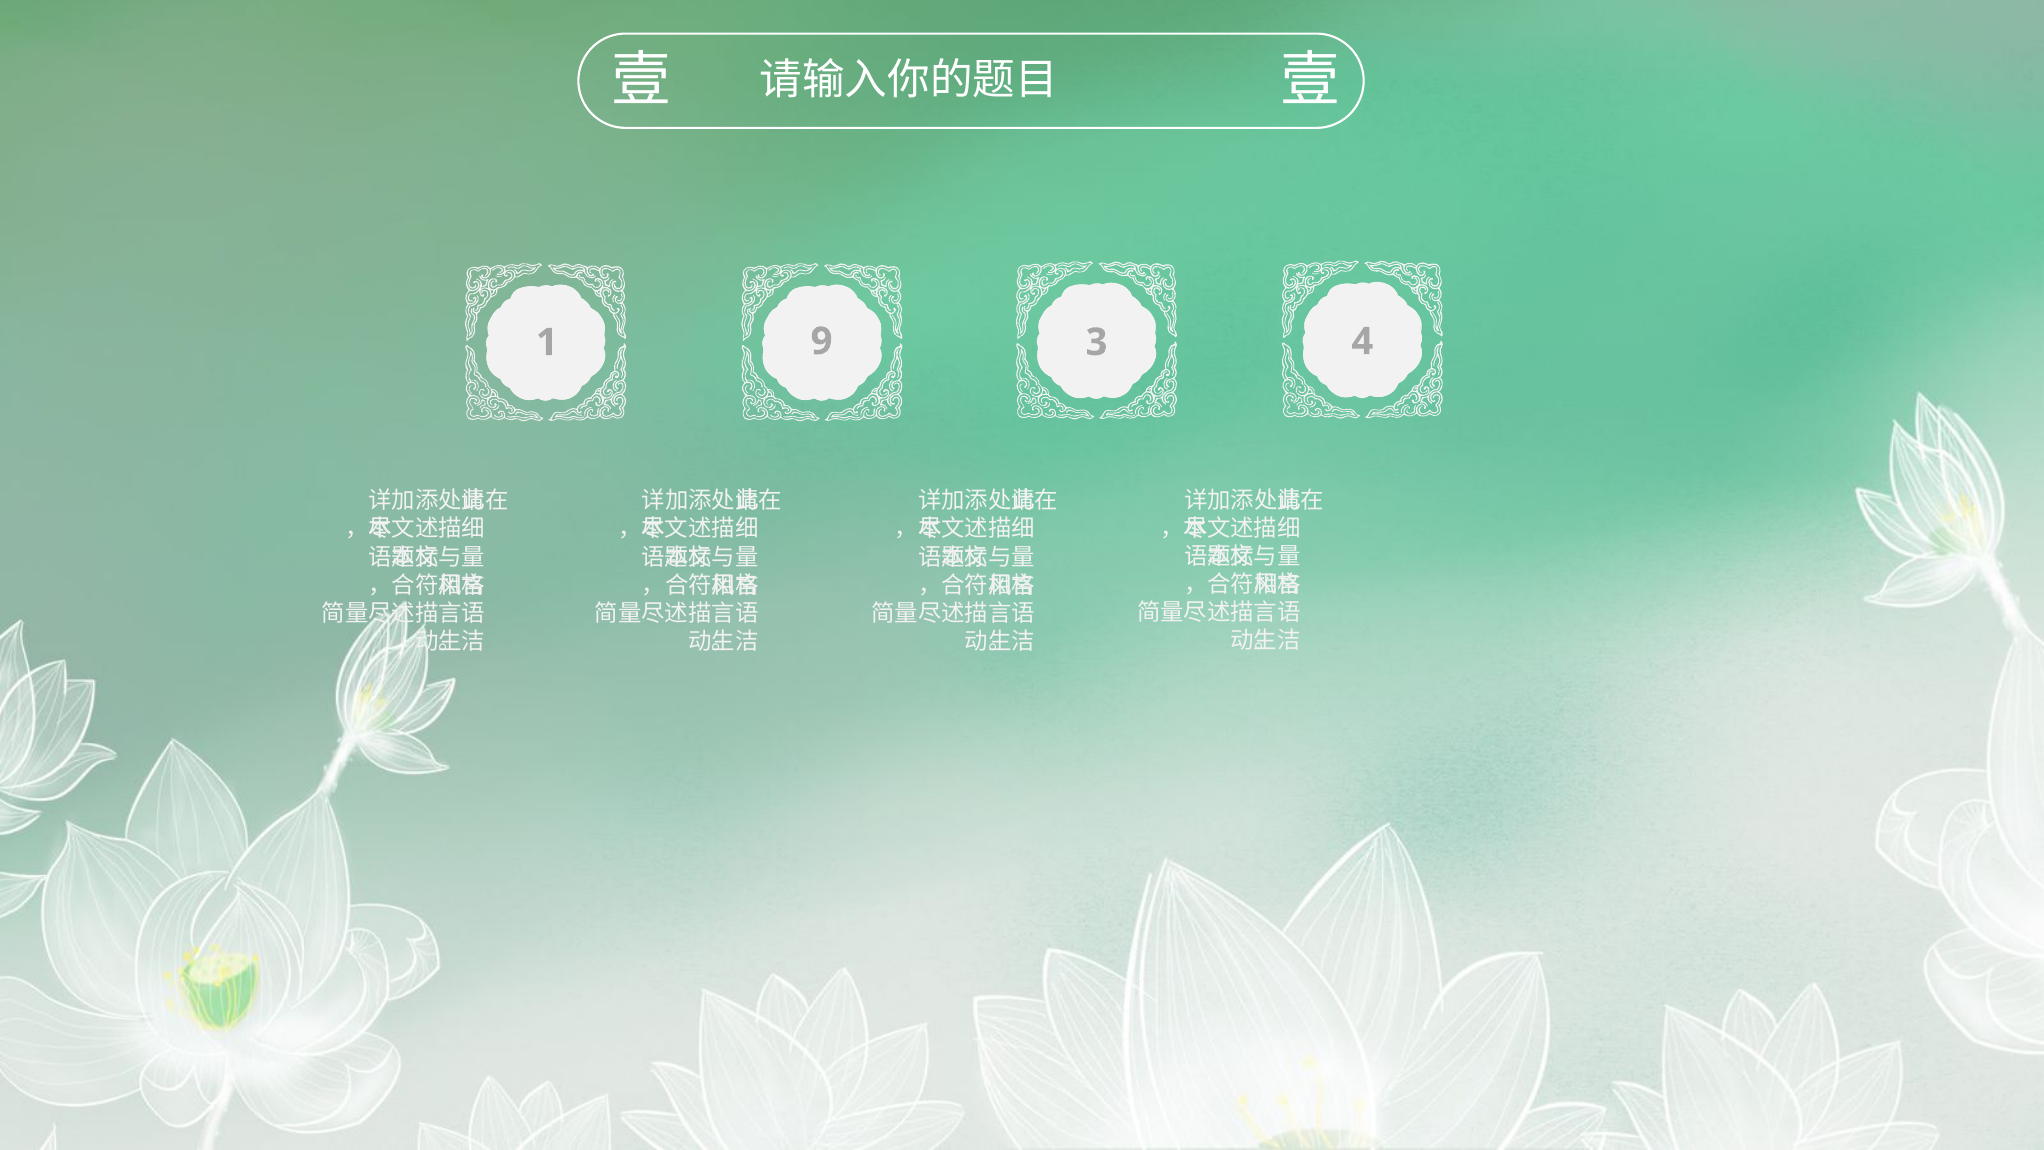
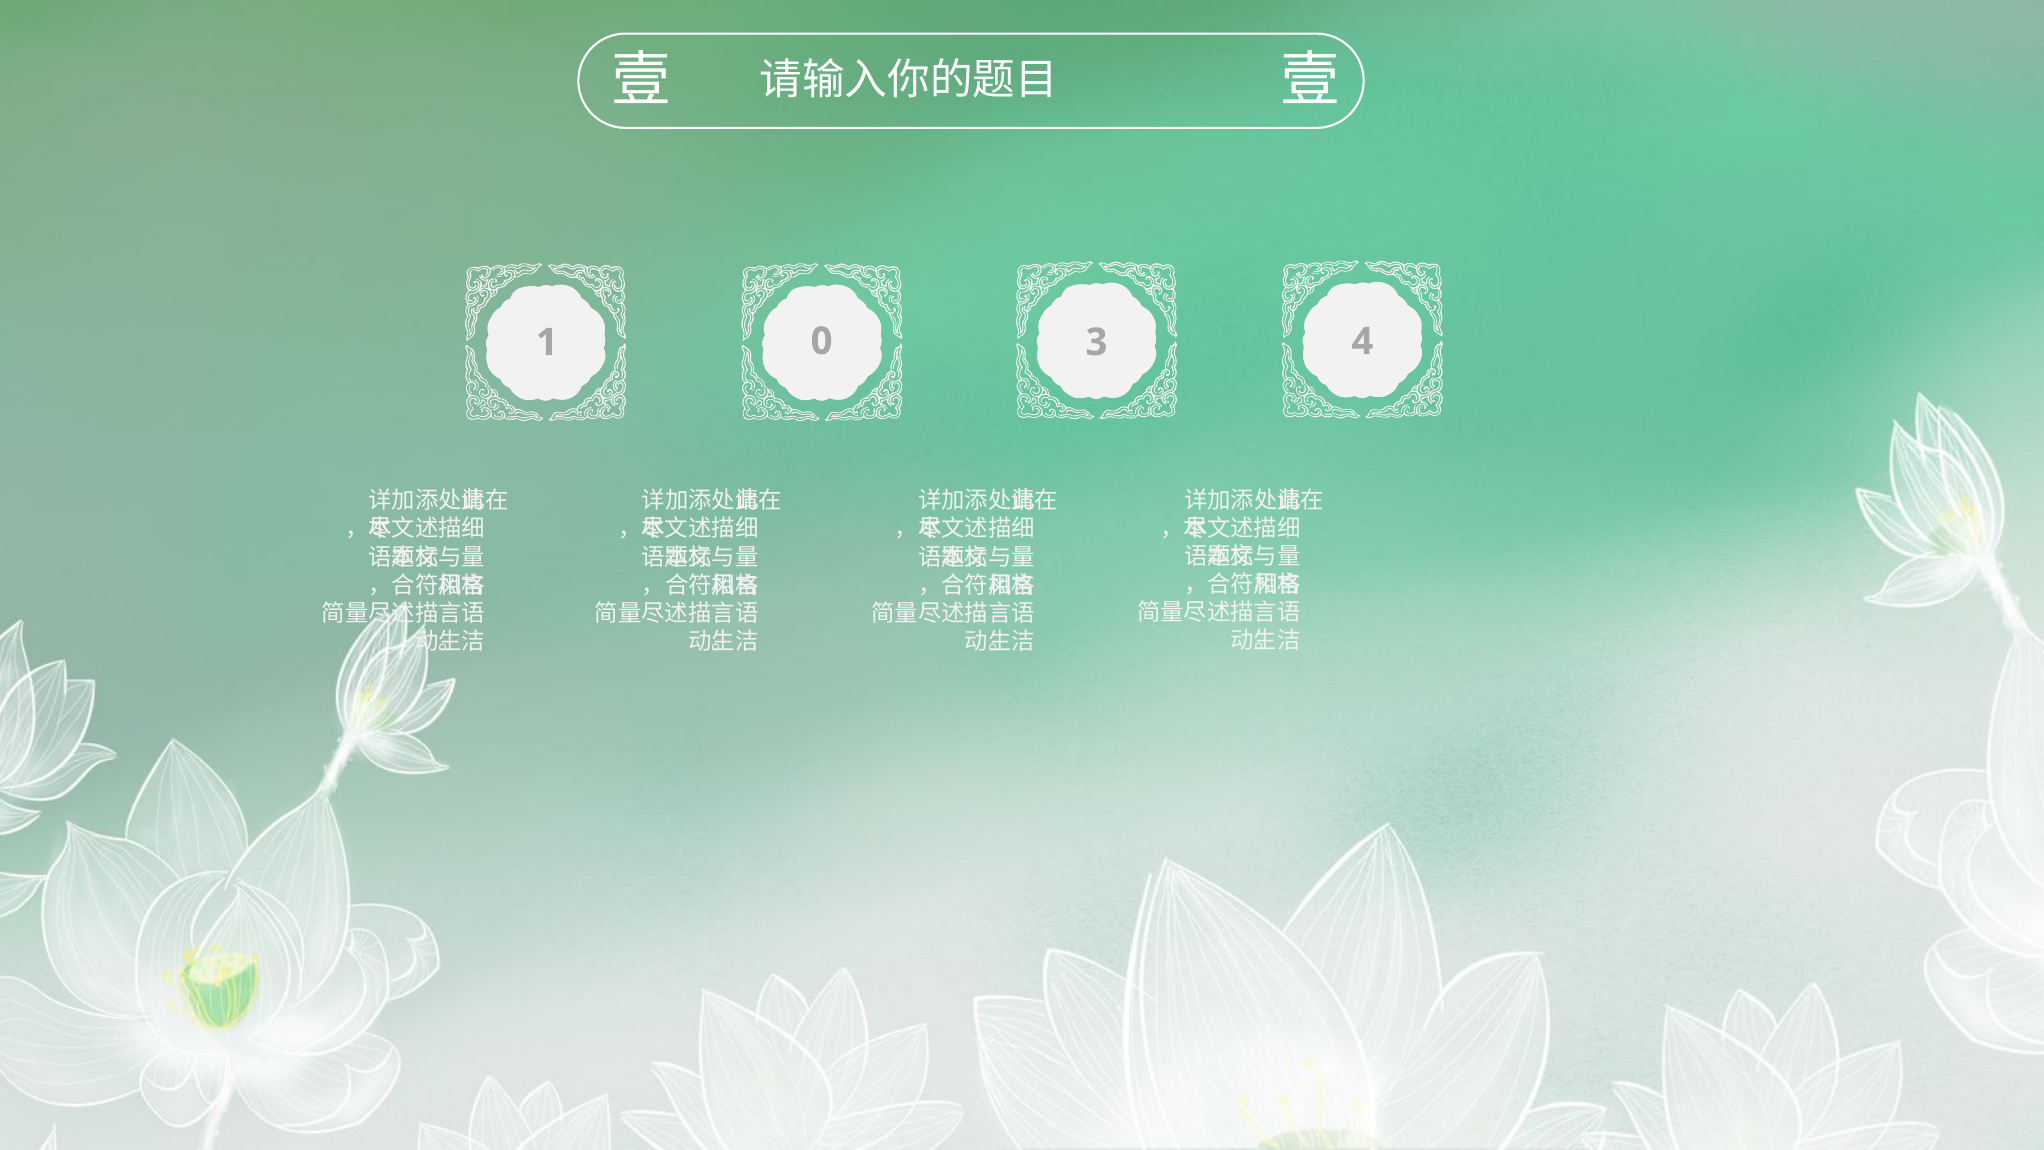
9: 9 -> 0 (822, 341)
